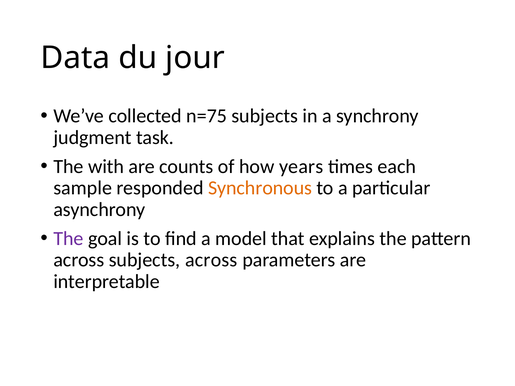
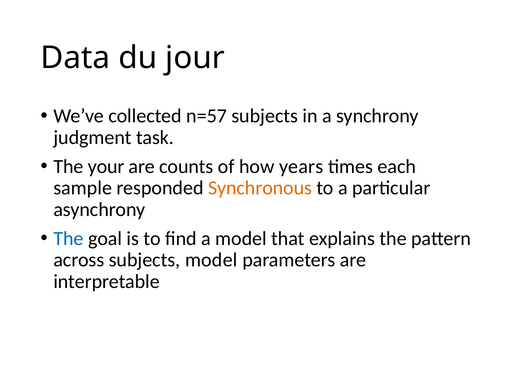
n=75: n=75 -> n=57 (207, 116)
with: with -> your (106, 167)
The colour: purple -> blue (69, 239)
subjects across: across -> model (211, 260)
